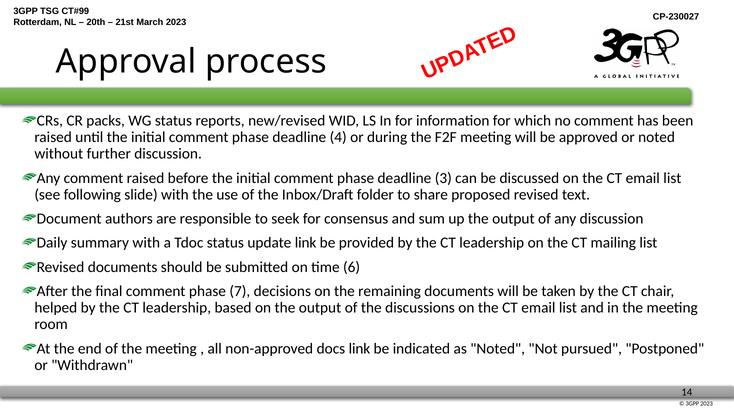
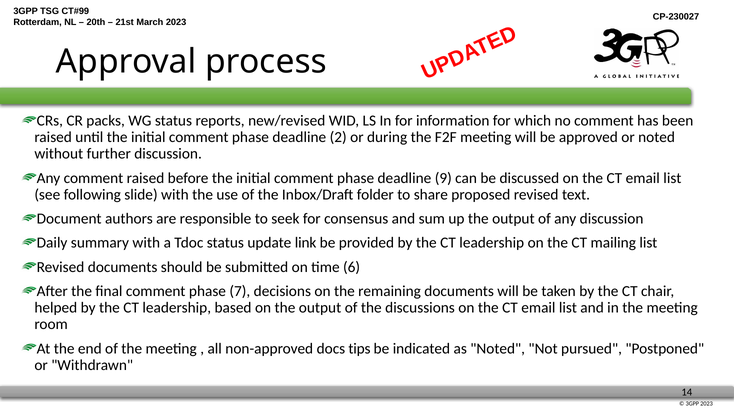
4: 4 -> 2 (338, 137)
3: 3 -> 9 (443, 178)
docs link: link -> tips (359, 348)
